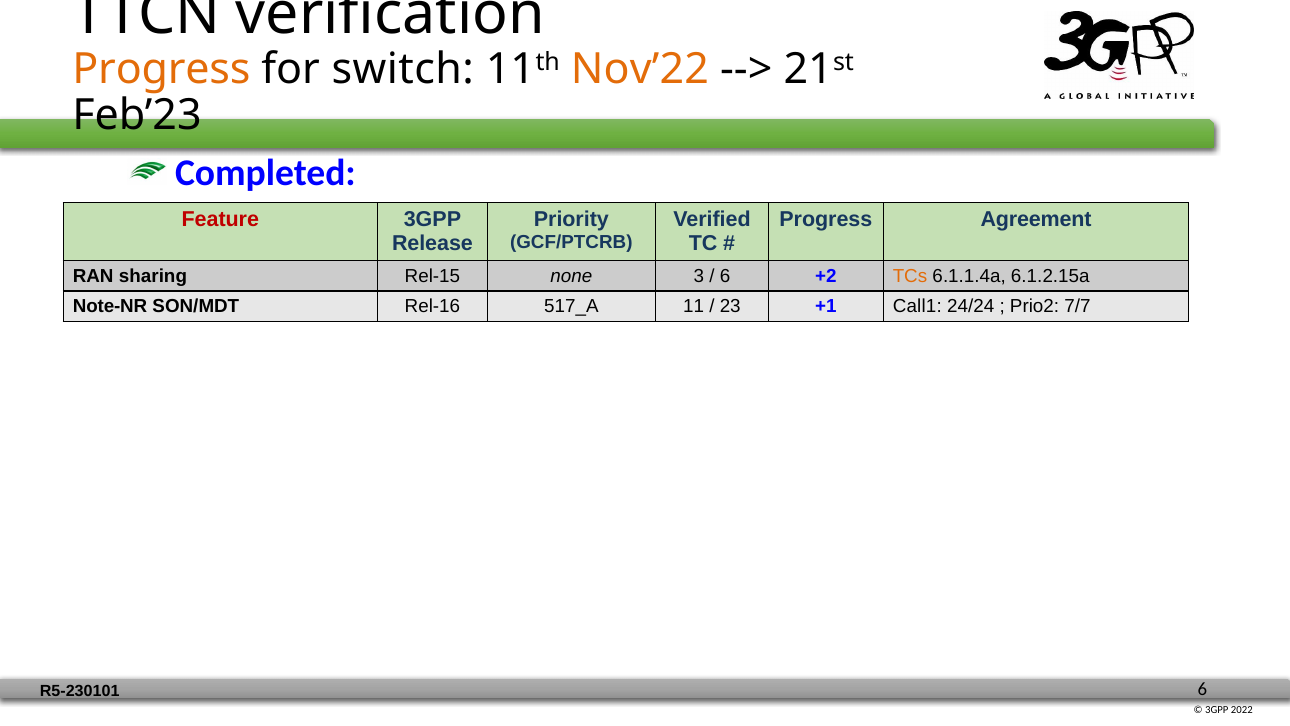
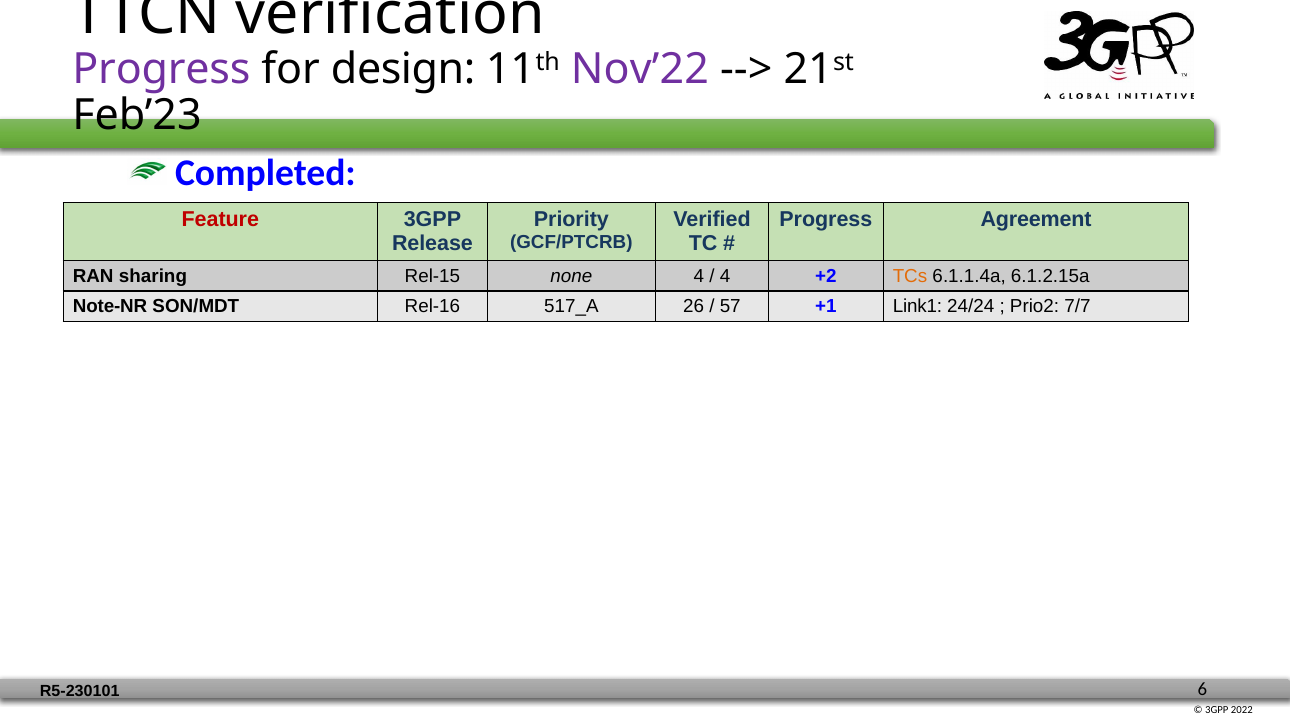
Progress colour: orange -> purple (161, 69)
switch: switch -> design (403, 69)
Nov’22 colour: orange -> purple (640, 69)
none 3: 3 -> 4 (699, 276)
6: 6 -> 4 (725, 276)
11: 11 -> 26 (694, 307)
23: 23 -> 57 (730, 307)
Call1: Call1 -> Link1 (917, 307)
